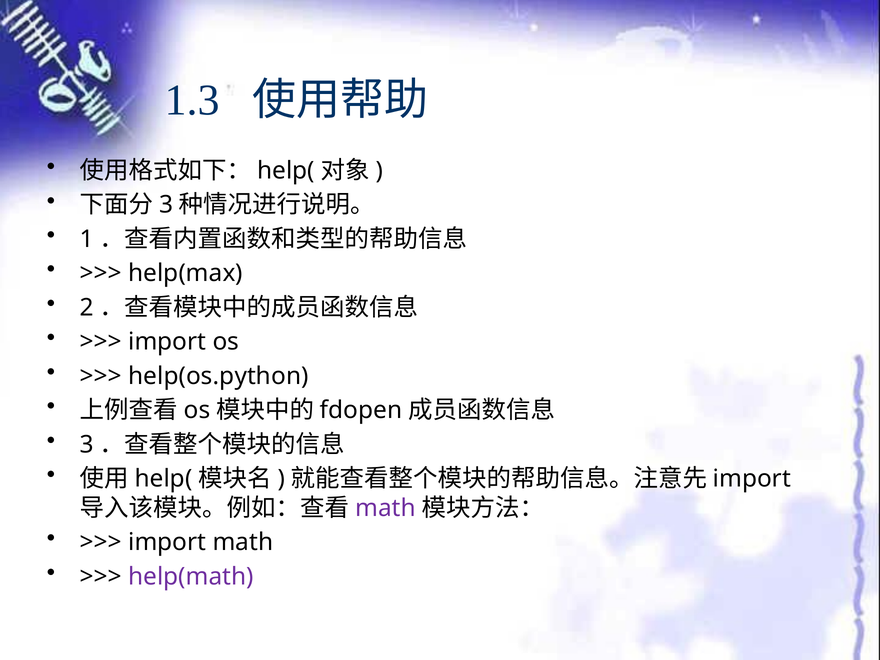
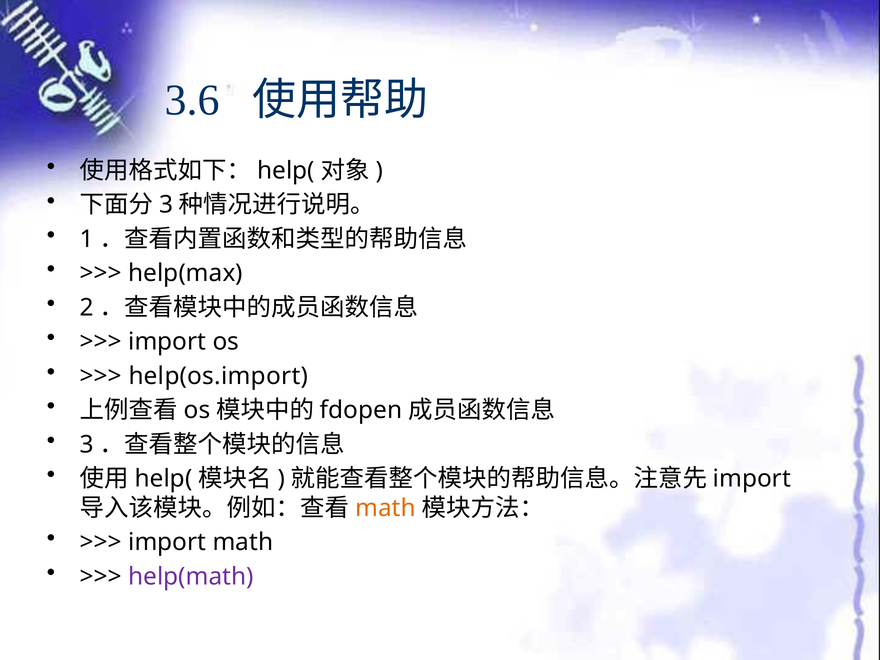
1.3: 1.3 -> 3.6 (192, 100)
help(os.python: help(os.python -> help(os.import (218, 376)
math colour: purple -> orange (385, 508)
